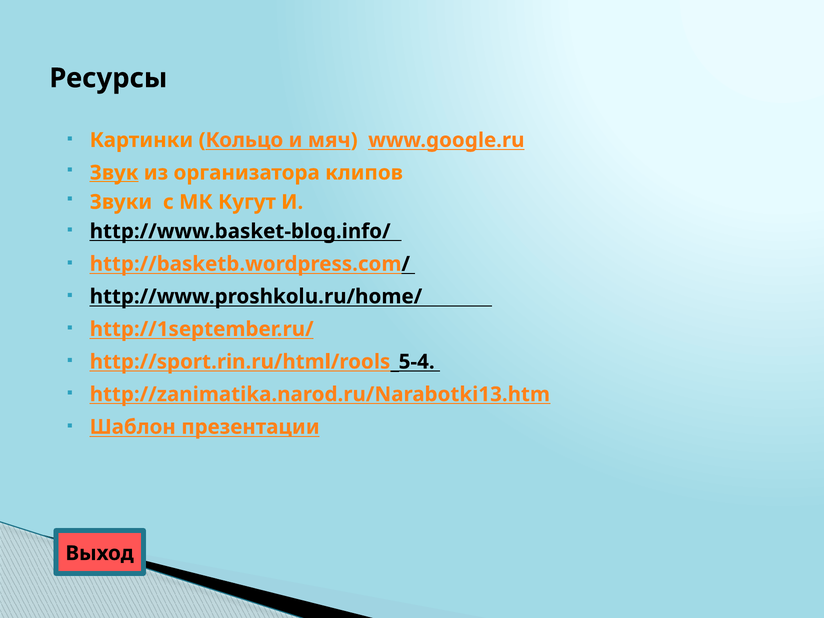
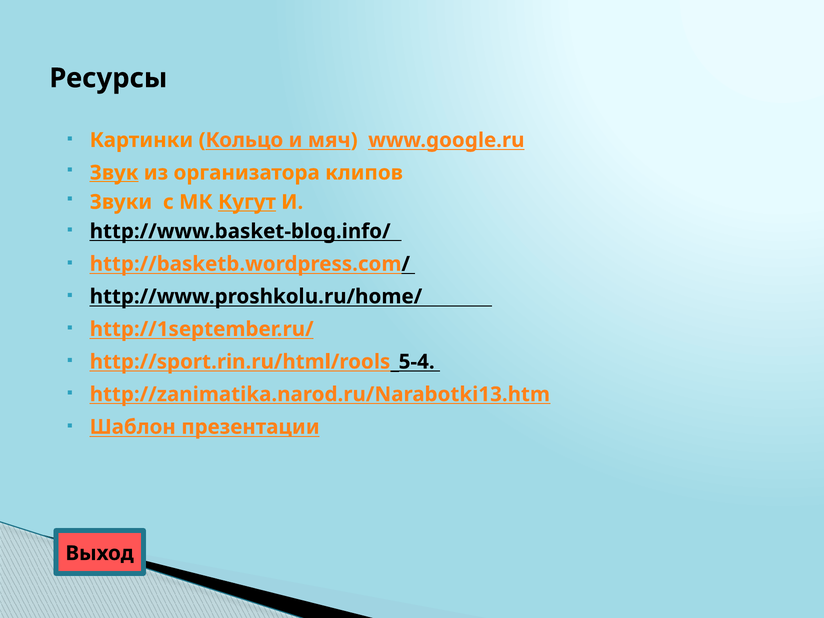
Кугут underline: none -> present (247, 202)
